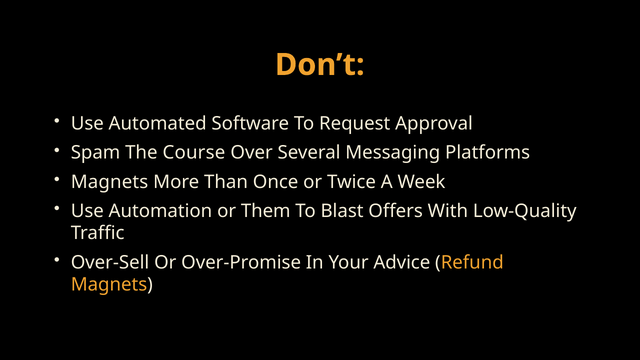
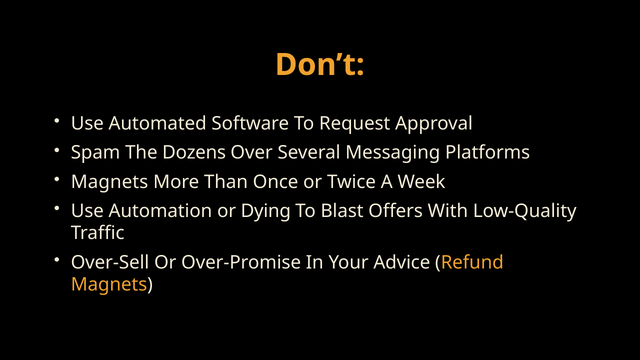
Course: Course -> Dozens (194, 153)
Them: Them -> Dying (266, 211)
